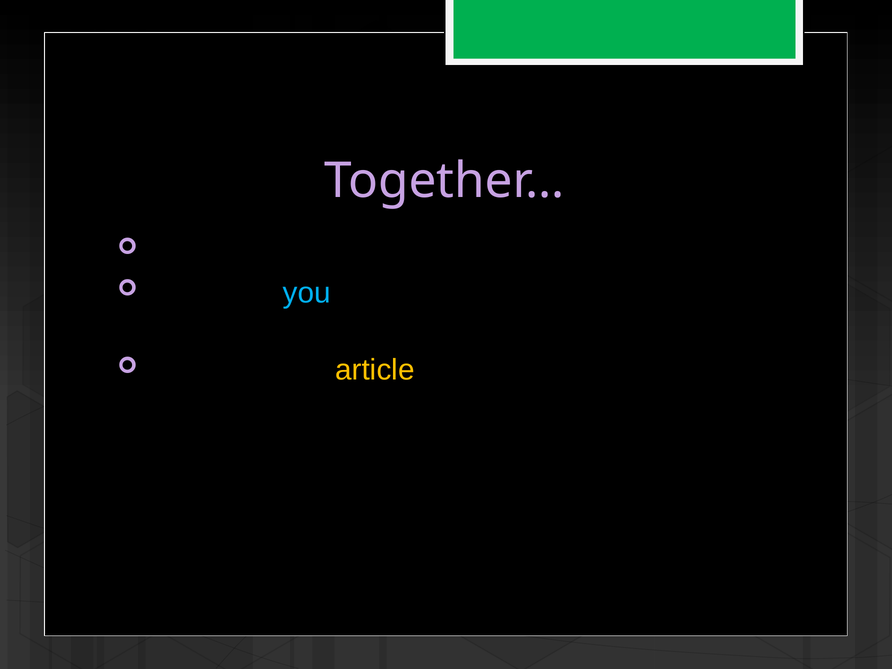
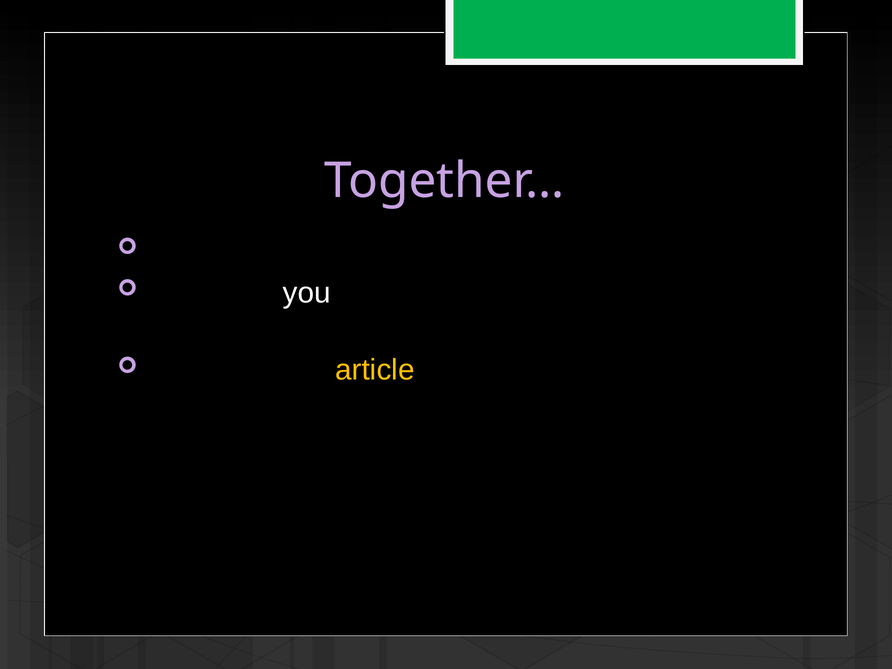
you colour: light blue -> white (307, 293)
